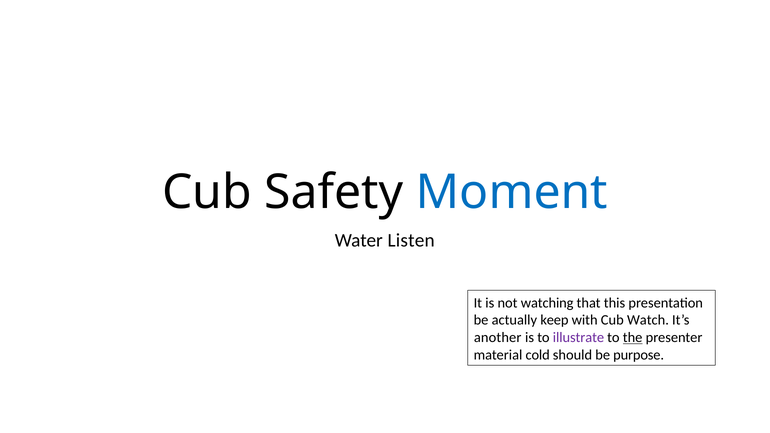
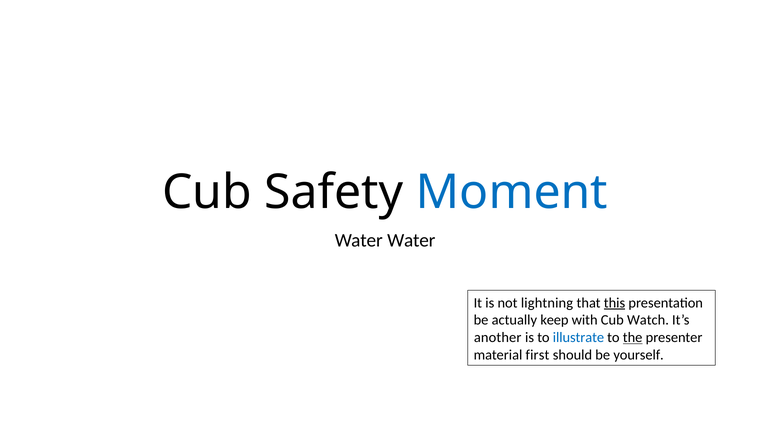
Water Listen: Listen -> Water (411, 241)
watching: watching -> lightning (547, 303)
this underline: none -> present (615, 303)
illustrate colour: purple -> blue (578, 338)
cold: cold -> first (537, 355)
purpose: purpose -> yourself (639, 355)
